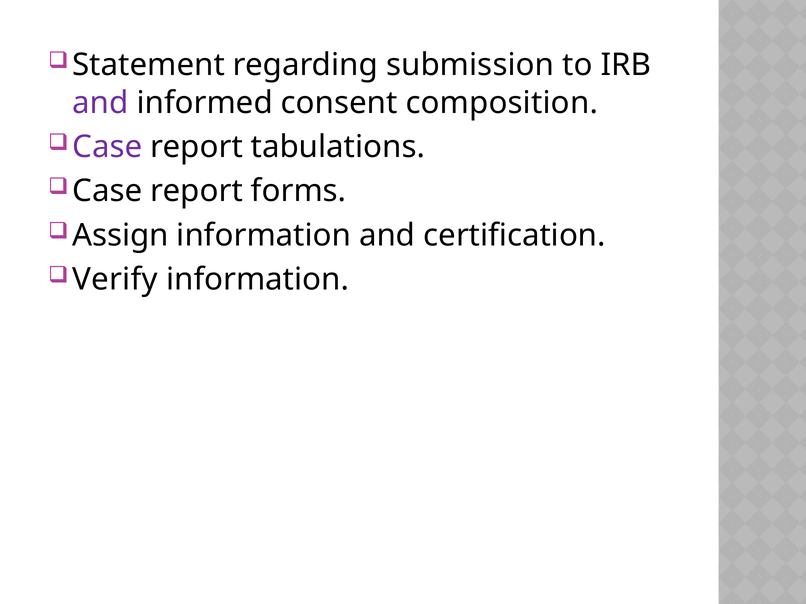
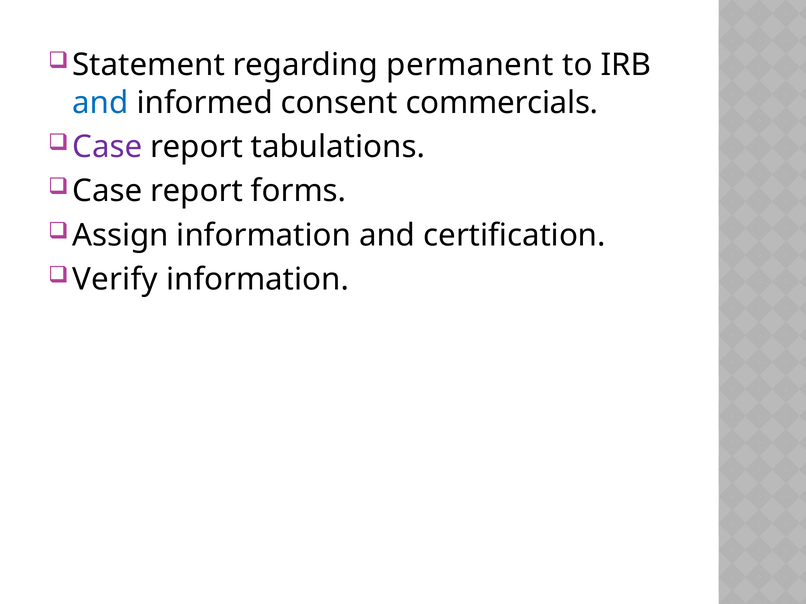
submission: submission -> permanent (470, 65)
and colour: purple -> blue (100, 103)
composition: composition -> commercials (502, 103)
